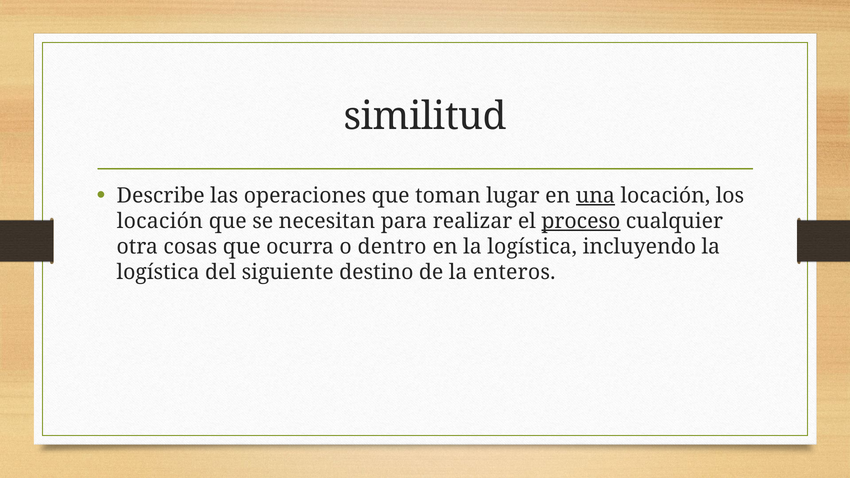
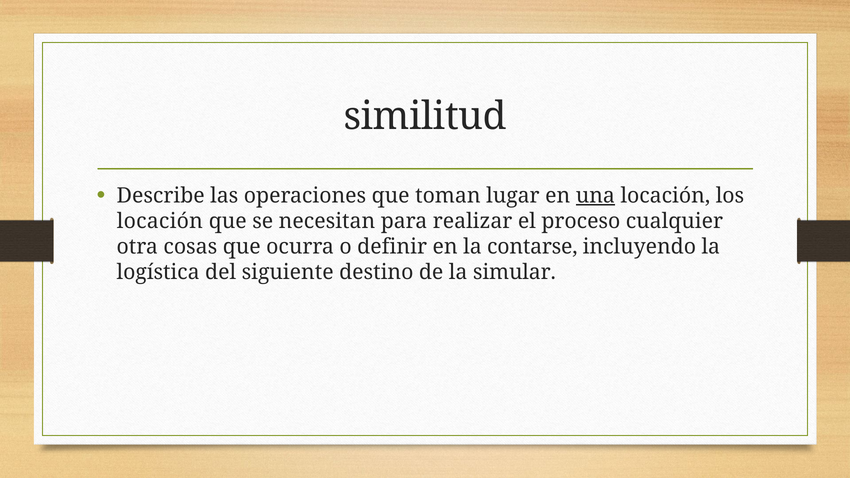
proceso underline: present -> none (581, 221)
dentro: dentro -> definir (392, 247)
en la logística: logística -> contarse (532, 247)
enteros: enteros -> simular (514, 272)
